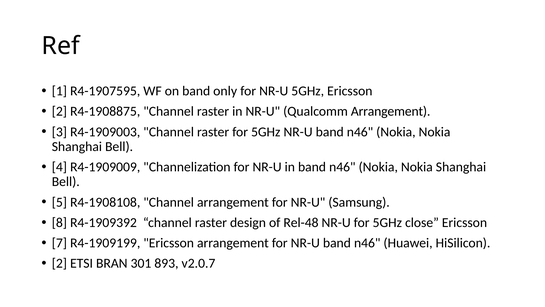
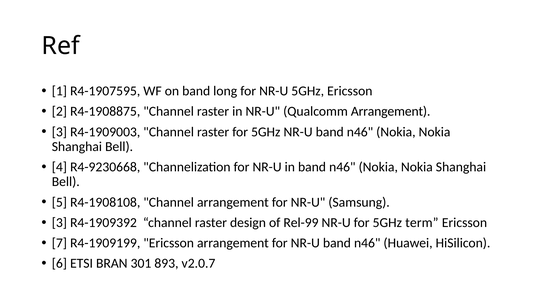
only: only -> long (225, 91)
R4-1909009: R4-1909009 -> R4-9230668 (105, 167)
8: 8 -> 3 (59, 222)
Rel-48: Rel-48 -> Rel-99 (301, 222)
close: close -> term (422, 222)
2: 2 -> 6 (59, 263)
